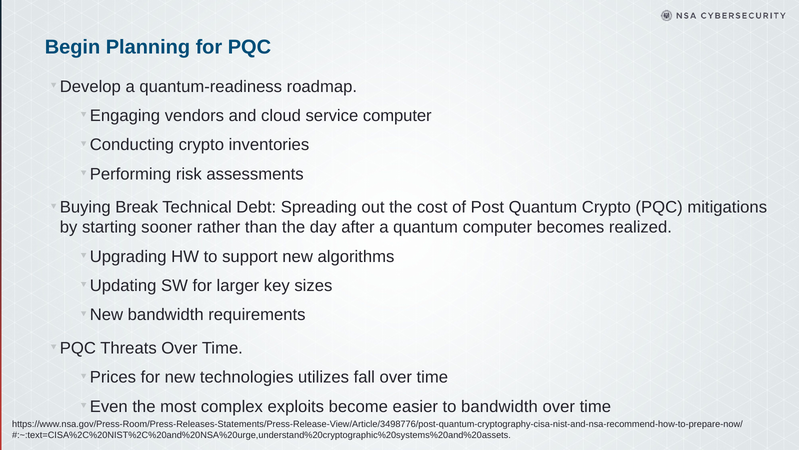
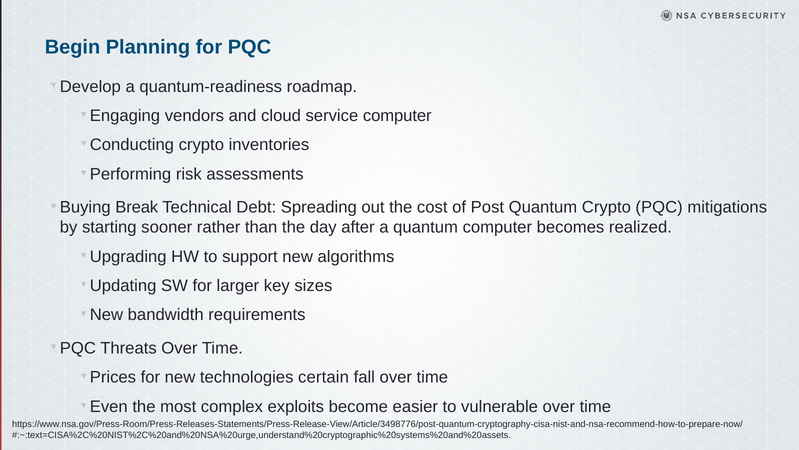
utilizes: utilizes -> certain (324, 377)
to bandwidth: bandwidth -> vulnerable (500, 406)
